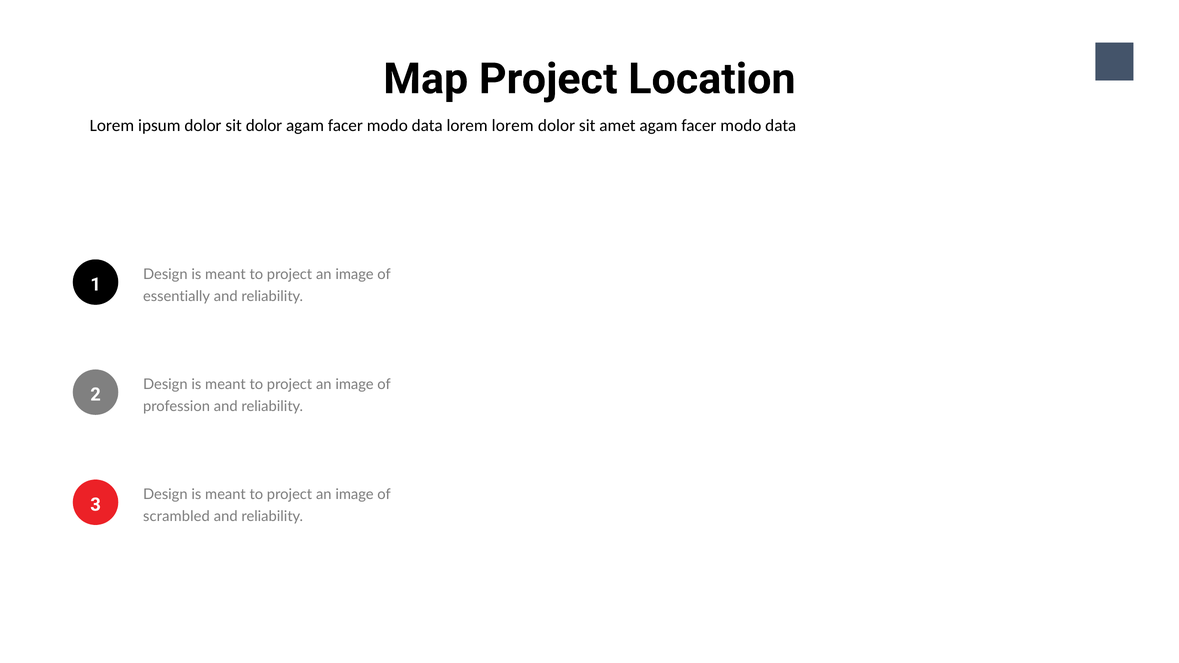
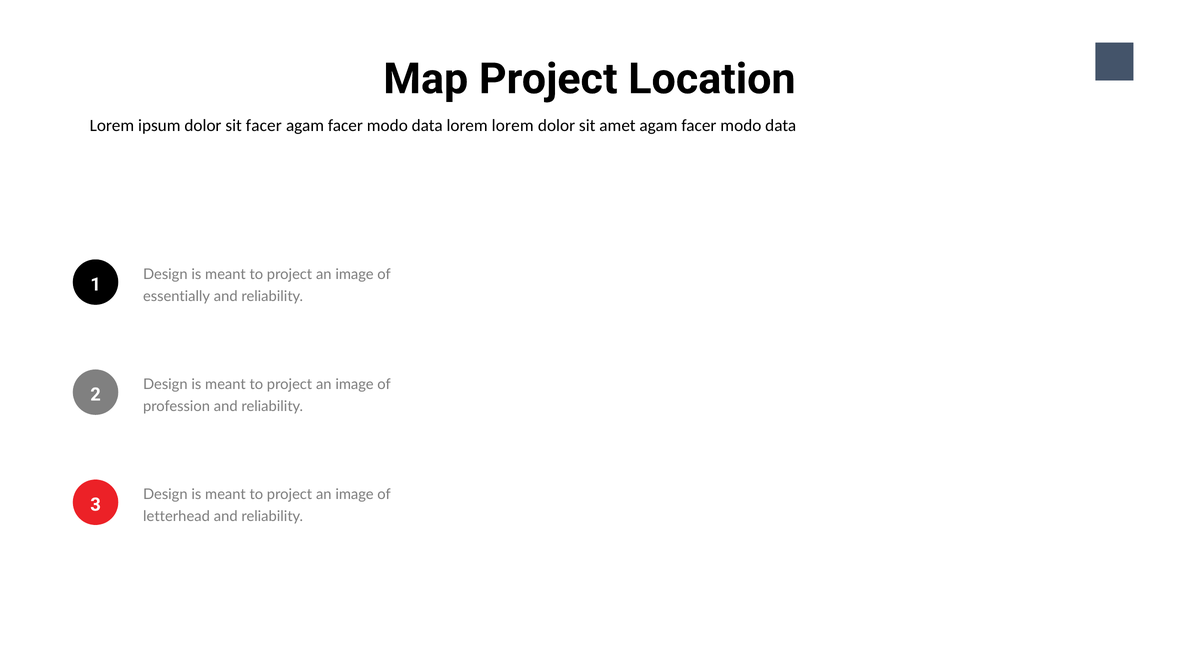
sit dolor: dolor -> facer (264, 126)
scrambled: scrambled -> letterhead (176, 517)
